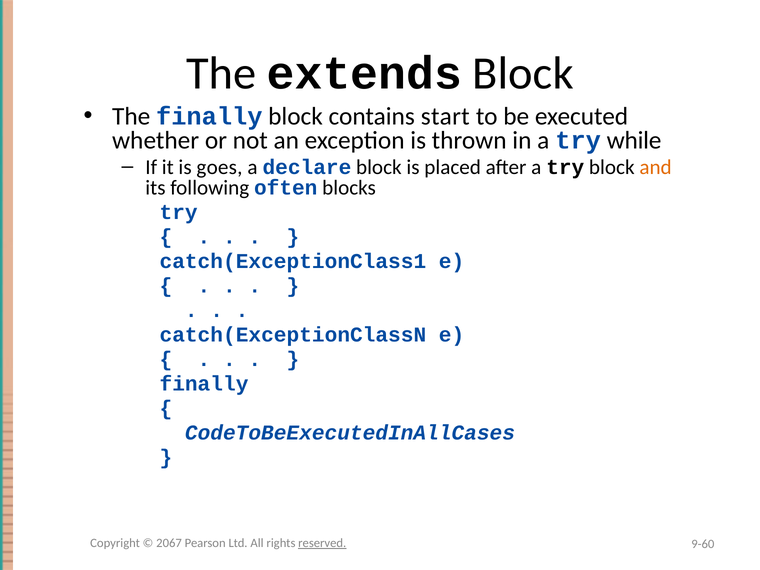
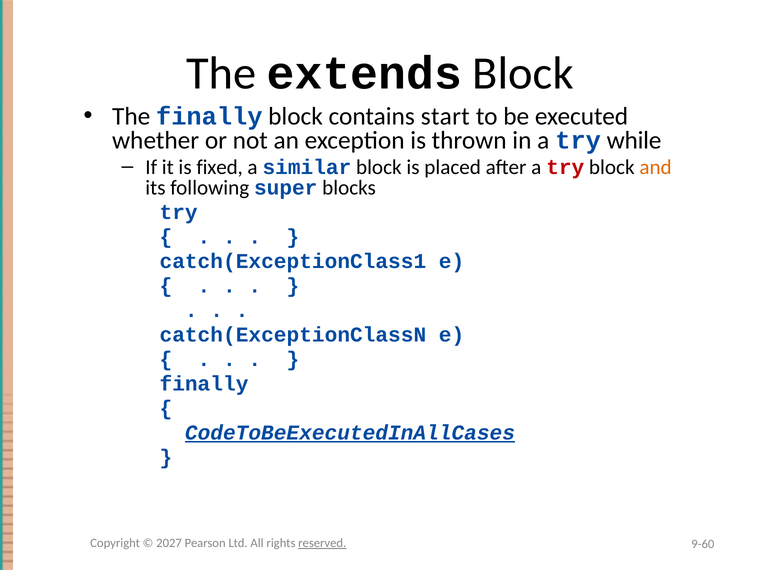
goes: goes -> fixed (220, 167)
declare: declare -> similar (307, 167)
try colour: black -> red (565, 167)
often: often -> super (286, 188)
CodeToBeExecutedInAllCases underline: none -> present (350, 433)
2067: 2067 -> 2027 (169, 543)
